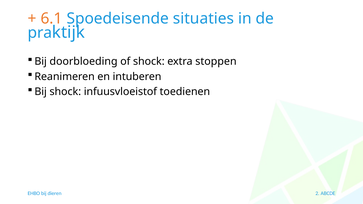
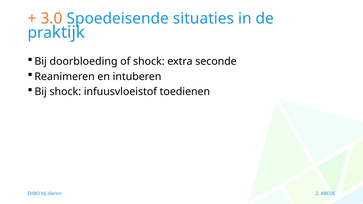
6.1: 6.1 -> 3.0 (51, 18)
stoppen: stoppen -> seconde (216, 61)
